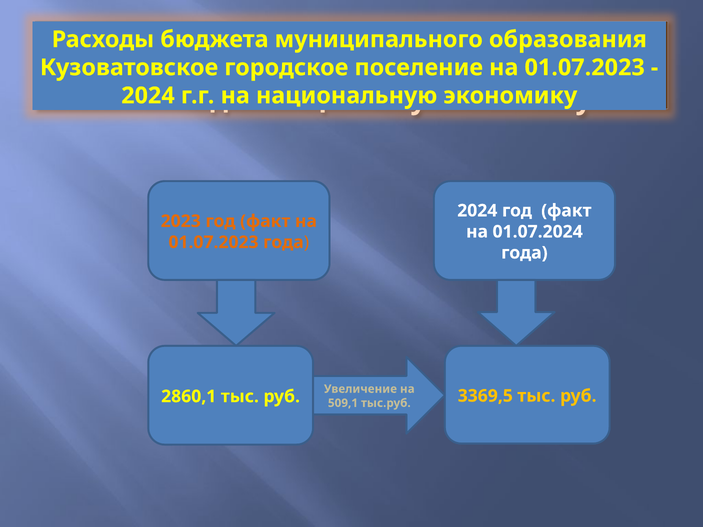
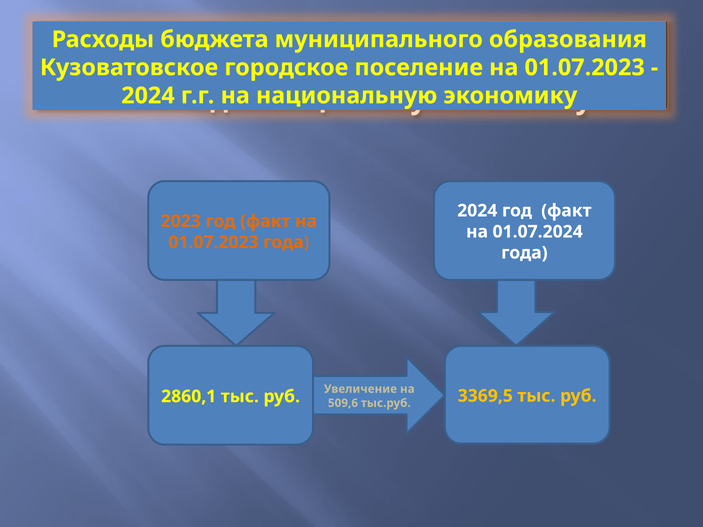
509,1: 509,1 -> 509,6 (343, 403)
